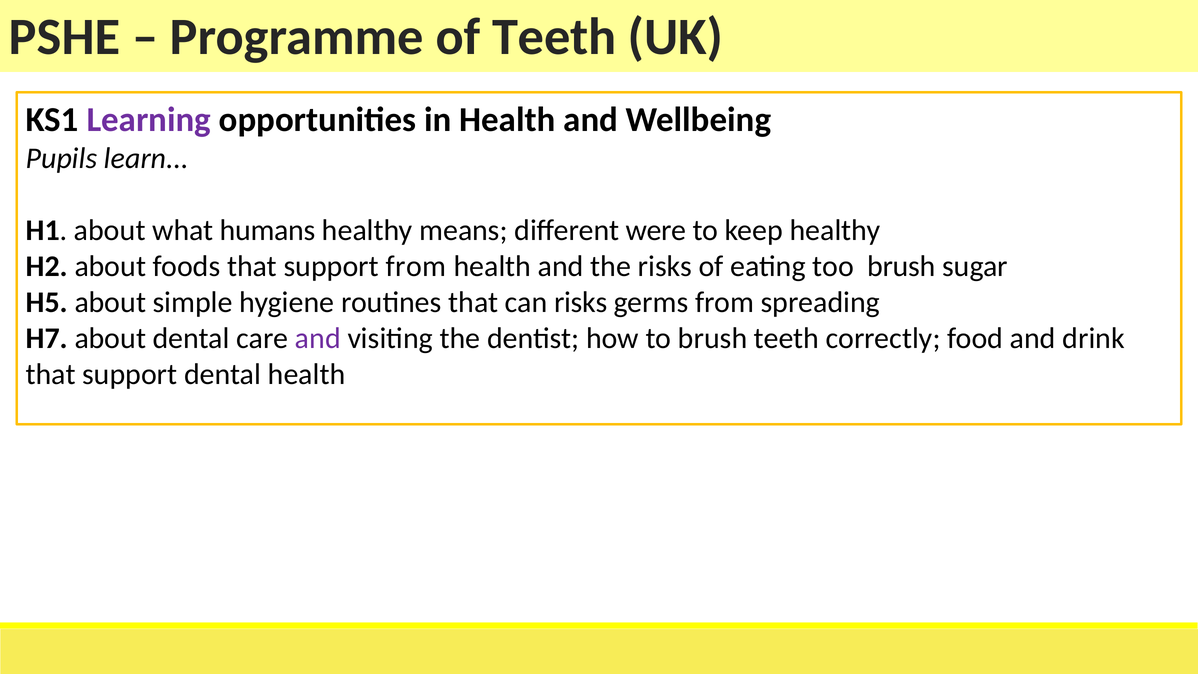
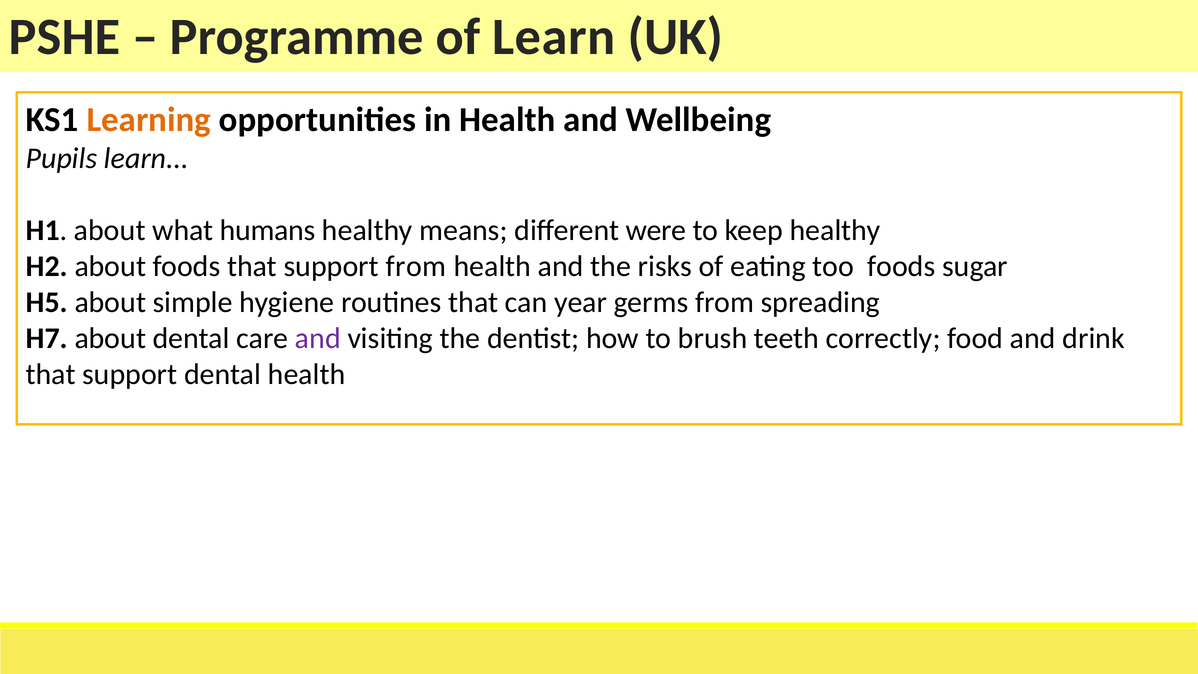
of Teeth: Teeth -> Learn (554, 37)
Learning colour: purple -> orange (149, 120)
too brush: brush -> foods (901, 266)
can risks: risks -> year (581, 302)
